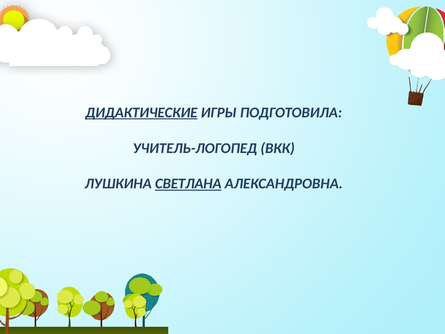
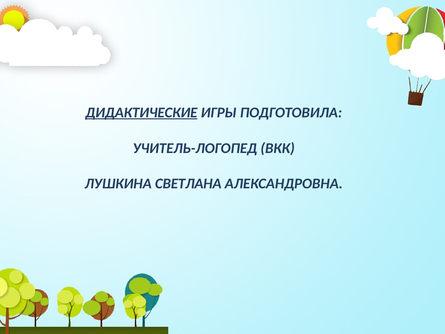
СВЕТЛАНА underline: present -> none (188, 184)
